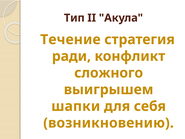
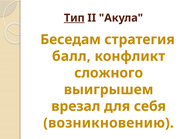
Тип underline: none -> present (74, 18)
Течение: Течение -> Беседам (71, 40)
ради: ради -> балл (71, 56)
шапки: шапки -> врезал (76, 106)
